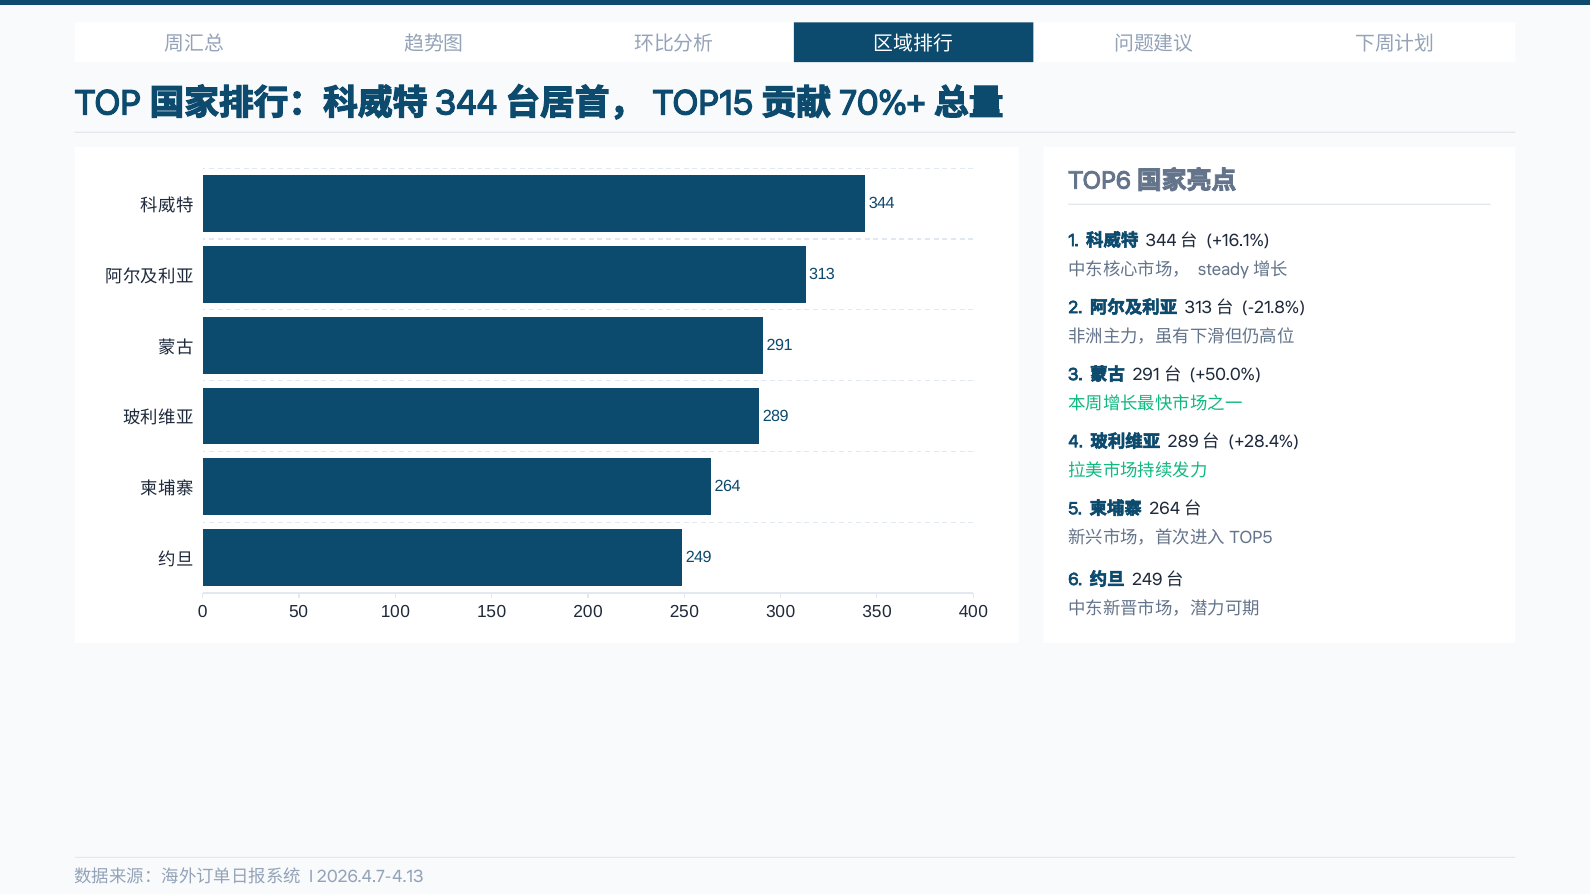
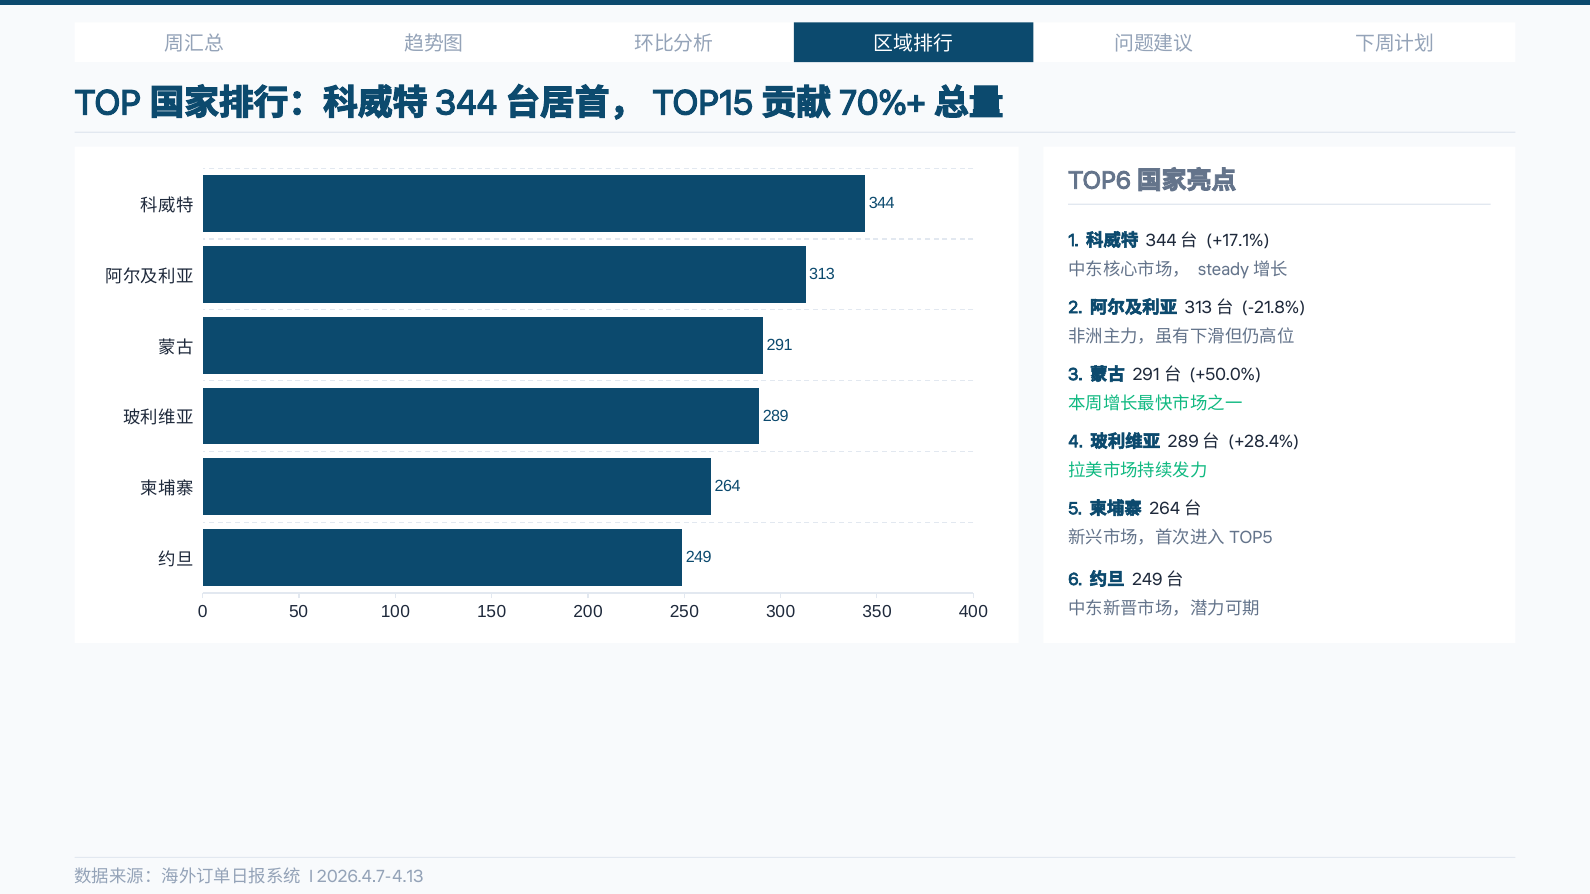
+16.1%: +16.1% -> +17.1% (1238, 240)
